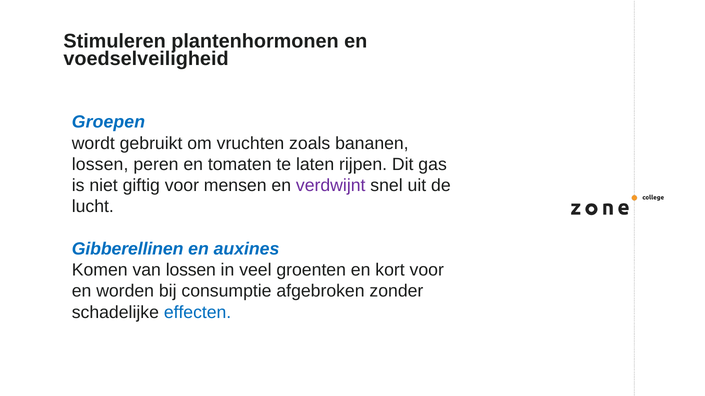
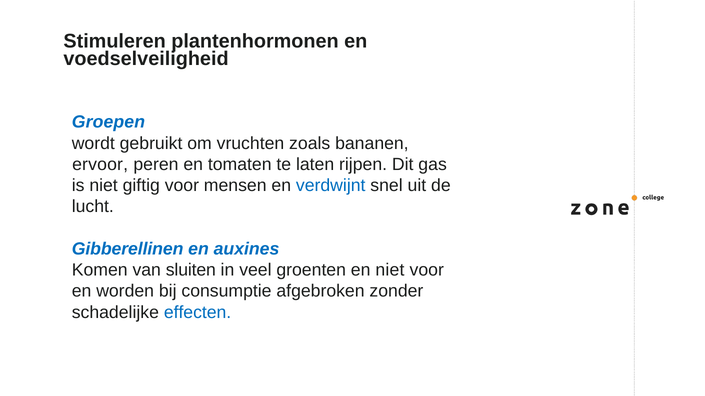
lossen: lossen -> ervoor (100, 165)
verdwijnt colour: purple -> blue (331, 186)
van lossen: lossen -> sluiten (191, 270)
en kort: kort -> niet (390, 270)
